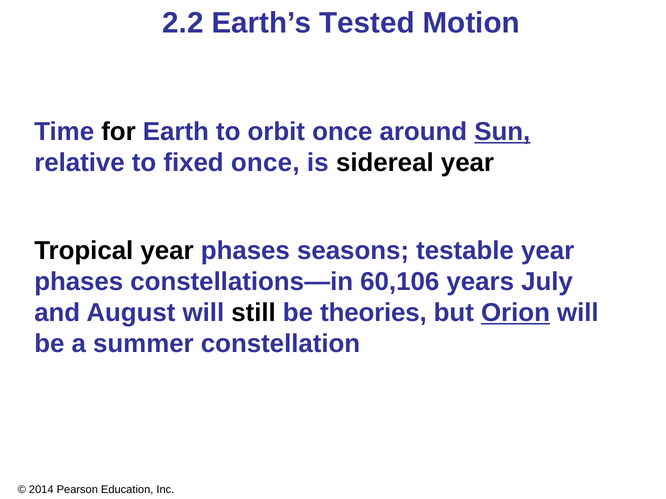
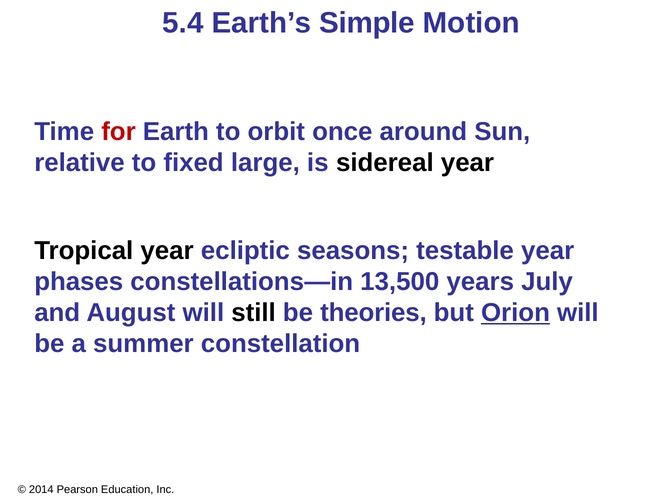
2.2: 2.2 -> 5.4 (183, 23)
Tested: Tested -> Simple (367, 23)
for colour: black -> red (118, 132)
Sun underline: present -> none (502, 132)
fixed once: once -> large (265, 163)
Tropical year phases: phases -> ecliptic (245, 251)
60,106: 60,106 -> 13,500 (400, 282)
